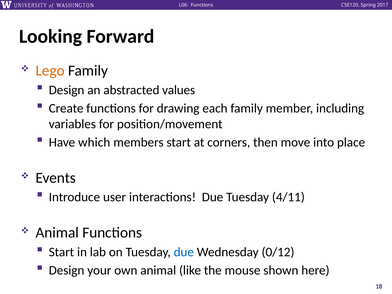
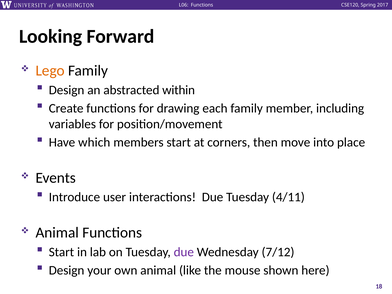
values: values -> within (179, 90)
due colour: blue -> purple (184, 252)
0/12: 0/12 -> 7/12 (278, 252)
